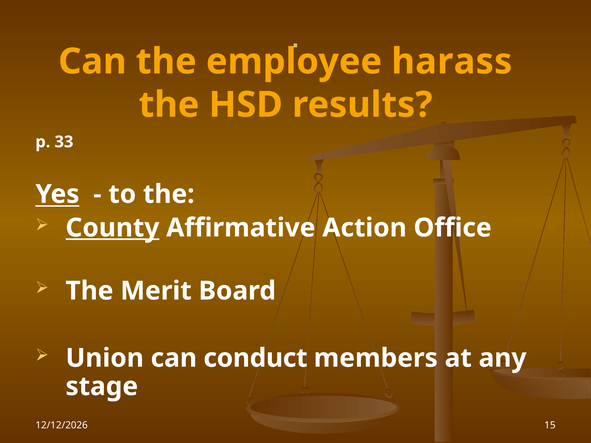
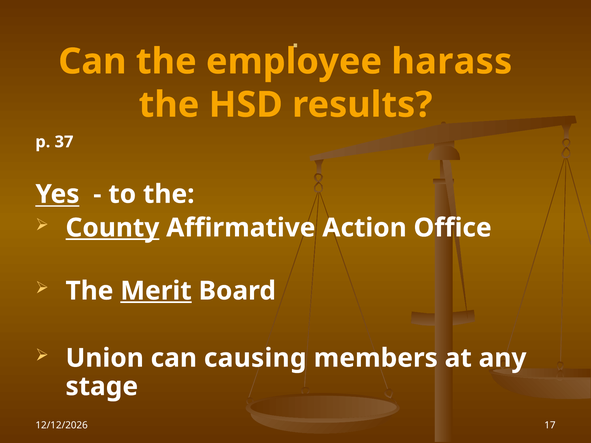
33: 33 -> 37 (64, 142)
Merit underline: none -> present (156, 291)
conduct: conduct -> causing (255, 358)
15: 15 -> 17 (550, 426)
